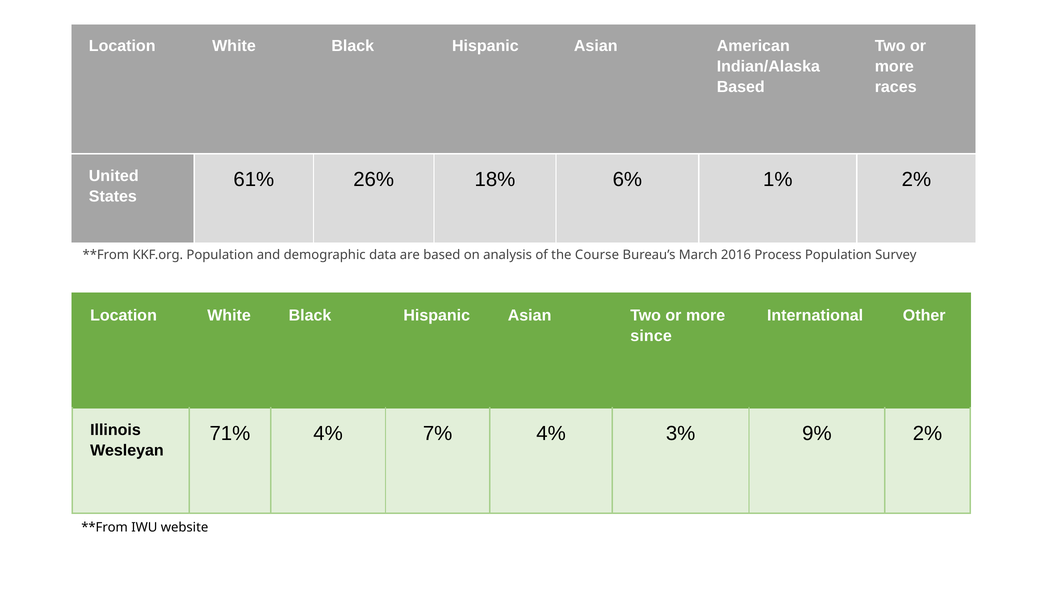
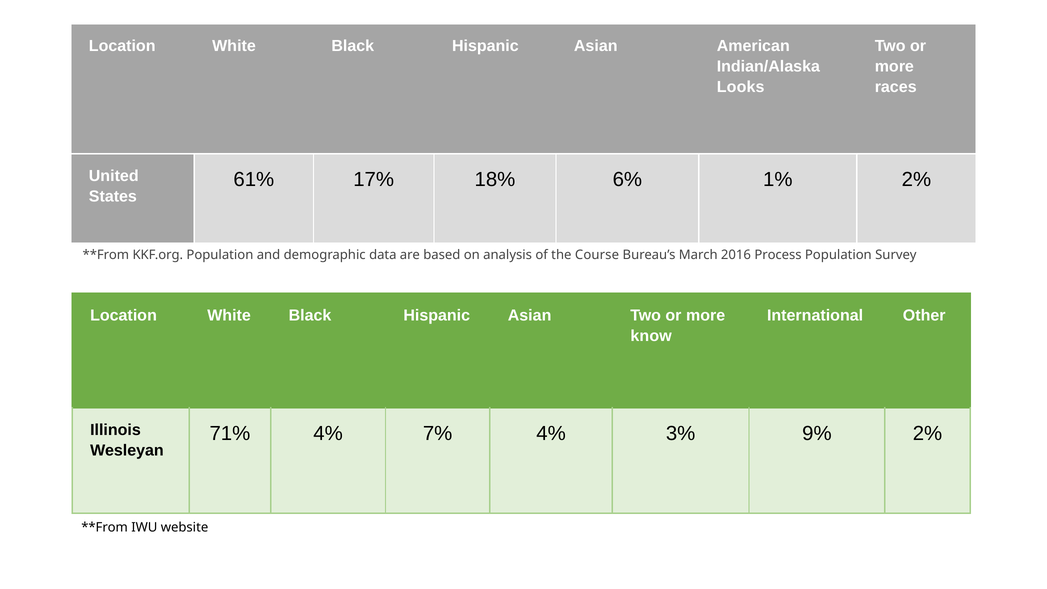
Based: Based -> Looks (741, 87)
26%: 26% -> 17% (374, 179)
since: since -> know (651, 336)
